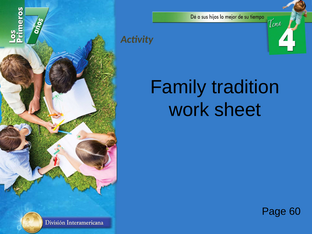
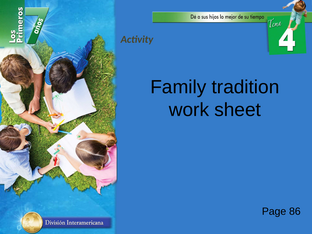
60: 60 -> 86 (295, 211)
